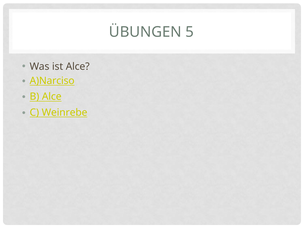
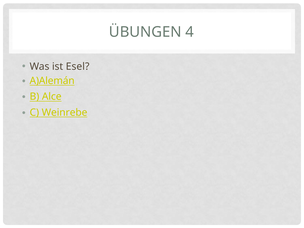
5: 5 -> 4 (190, 32)
ist Alce: Alce -> Esel (78, 67)
A)Narciso: A)Narciso -> A)Alemán (52, 81)
